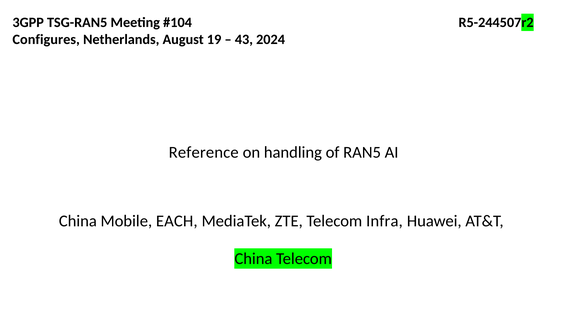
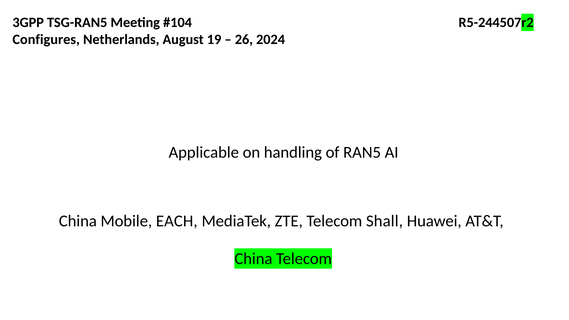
43: 43 -> 26 (244, 40)
Reference: Reference -> Applicable (204, 152)
Infra: Infra -> Shall (384, 221)
